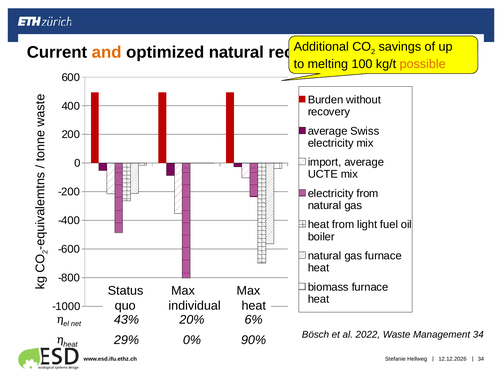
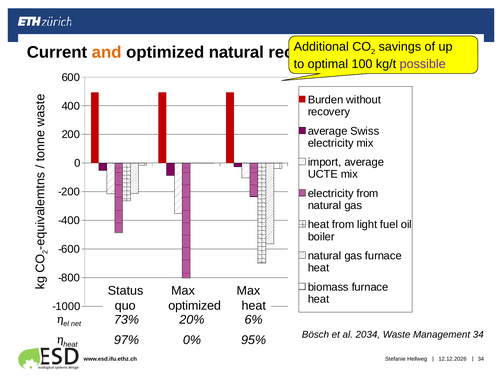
melting: melting -> optimal (328, 64)
possible colour: orange -> purple (423, 64)
quo individual: individual -> optimized (195, 306)
43%: 43% -> 73% (127, 320)
2022: 2022 -> 2034 (368, 335)
29%: 29% -> 97% (127, 341)
90%: 90% -> 95% (254, 341)
